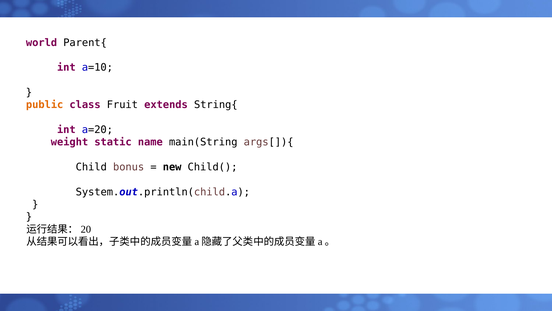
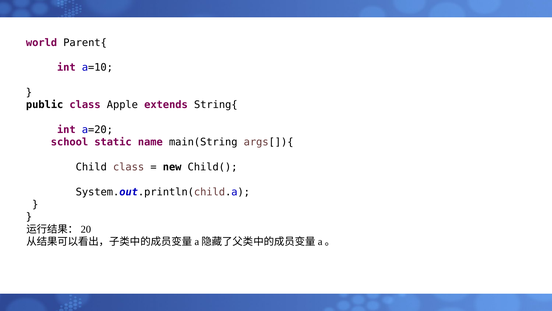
public colour: orange -> black (45, 105)
Fruit: Fruit -> Apple (122, 105)
weight: weight -> school (69, 142)
Child bonus: bonus -> class (129, 167)
